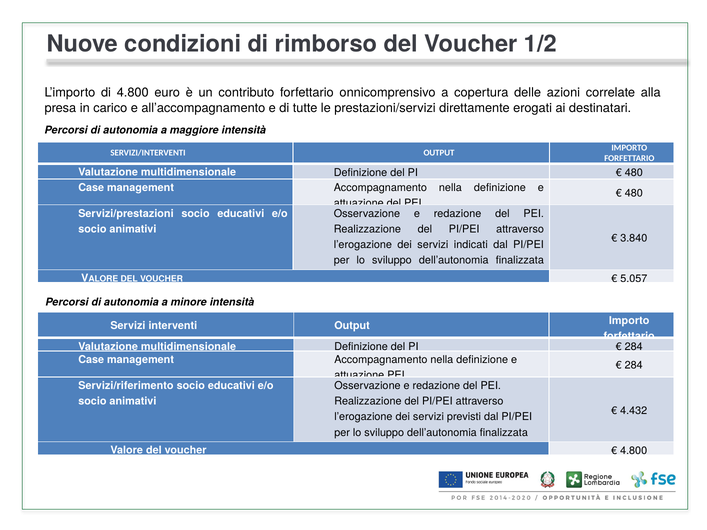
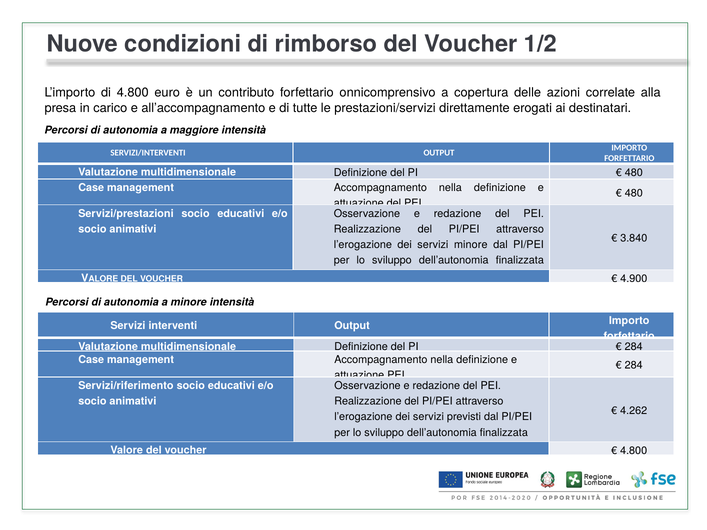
servizi indicati: indicati -> minore (471, 245)
5.057: 5.057 -> 4.900 (634, 279)
4.432: 4.432 -> 4.262 (634, 411)
